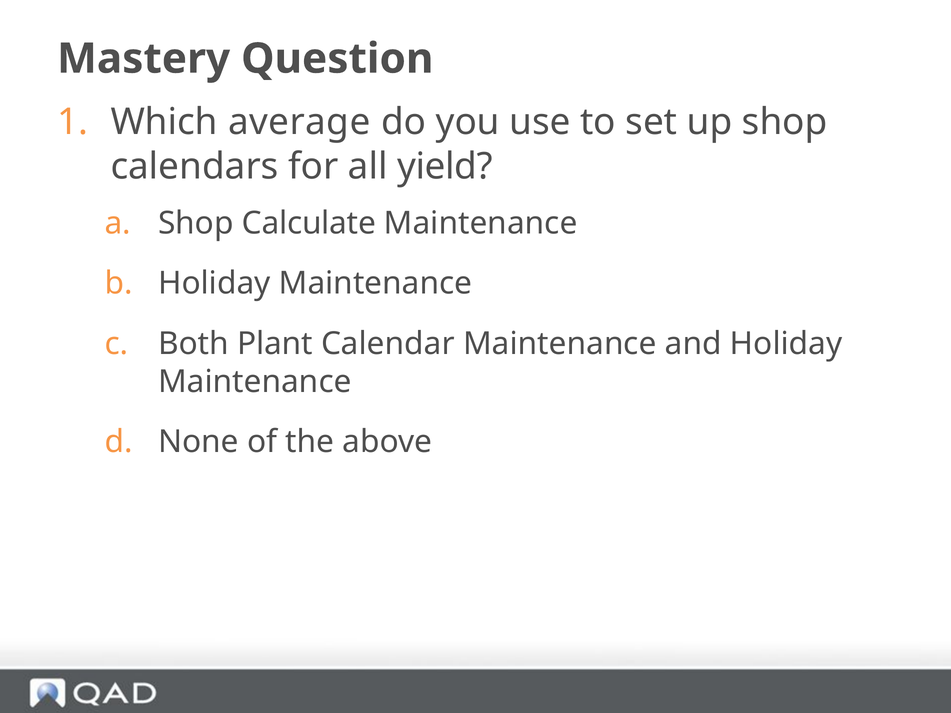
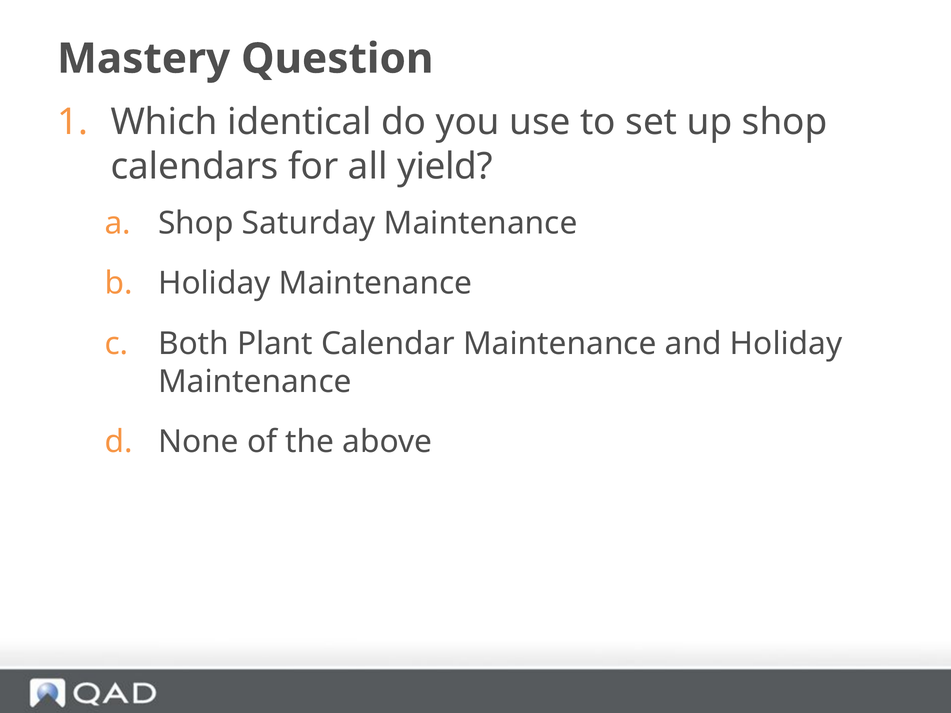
average: average -> identical (300, 122)
Calculate: Calculate -> Saturday (309, 223)
